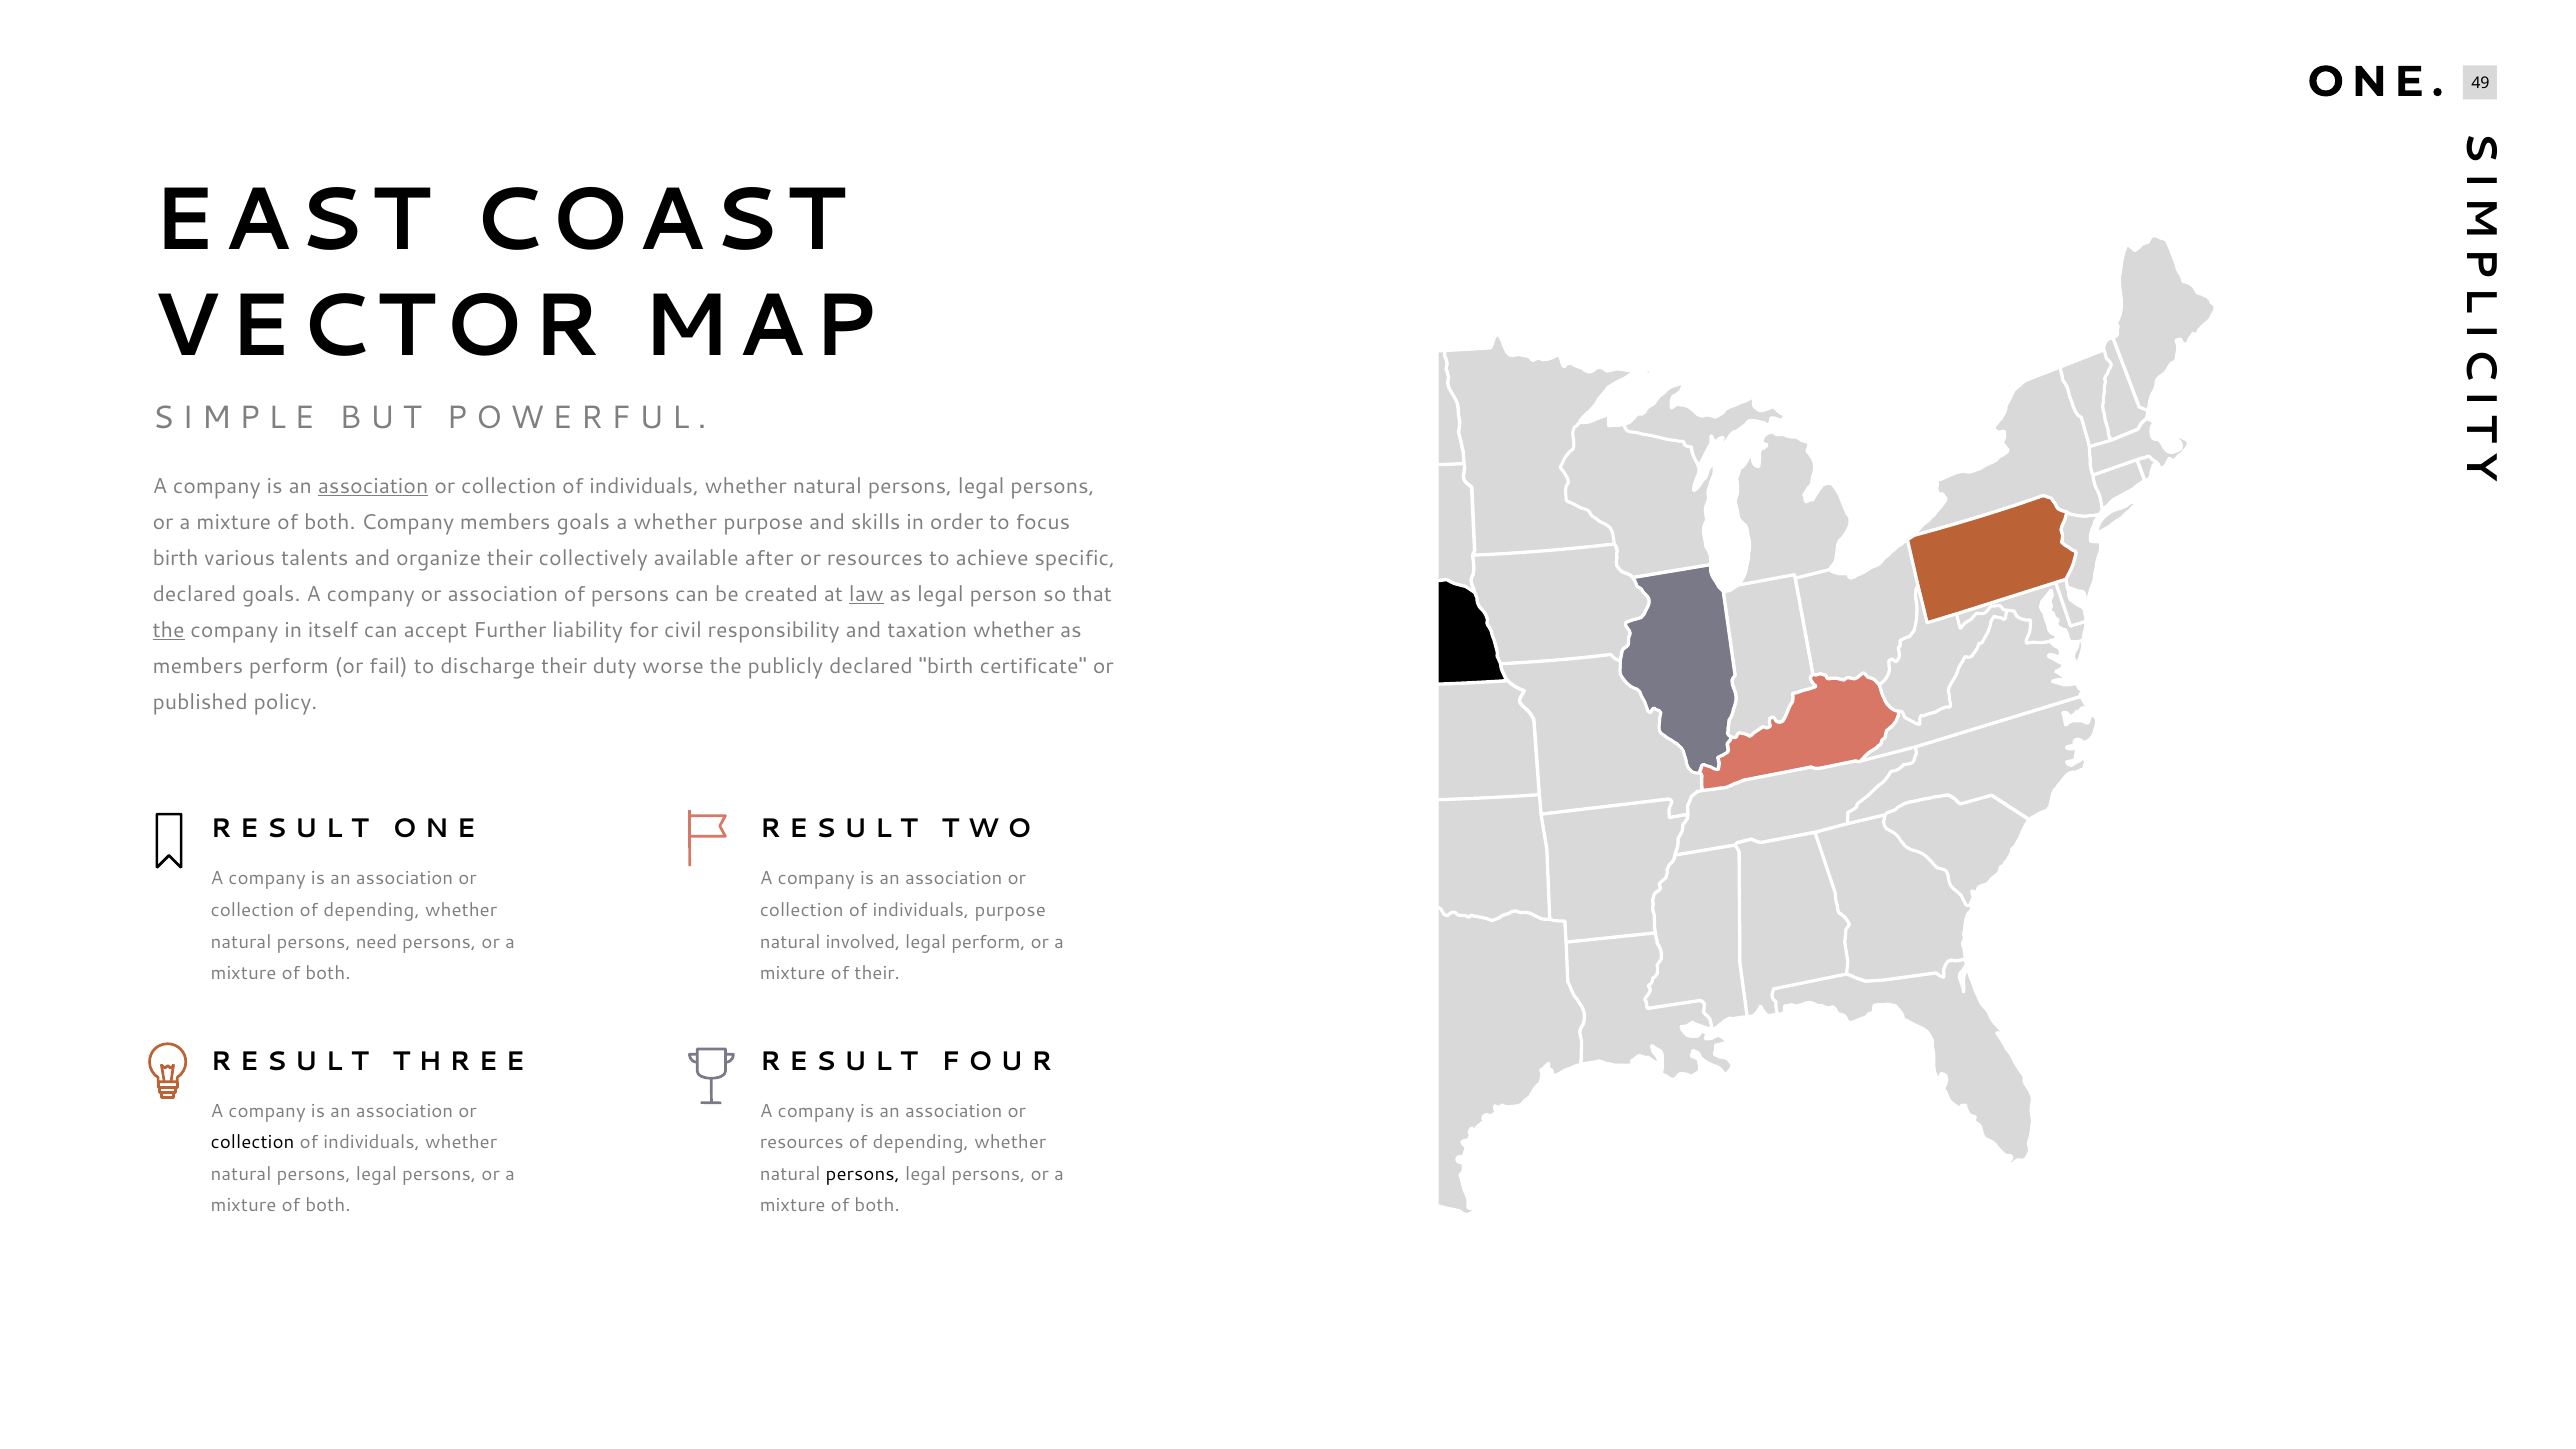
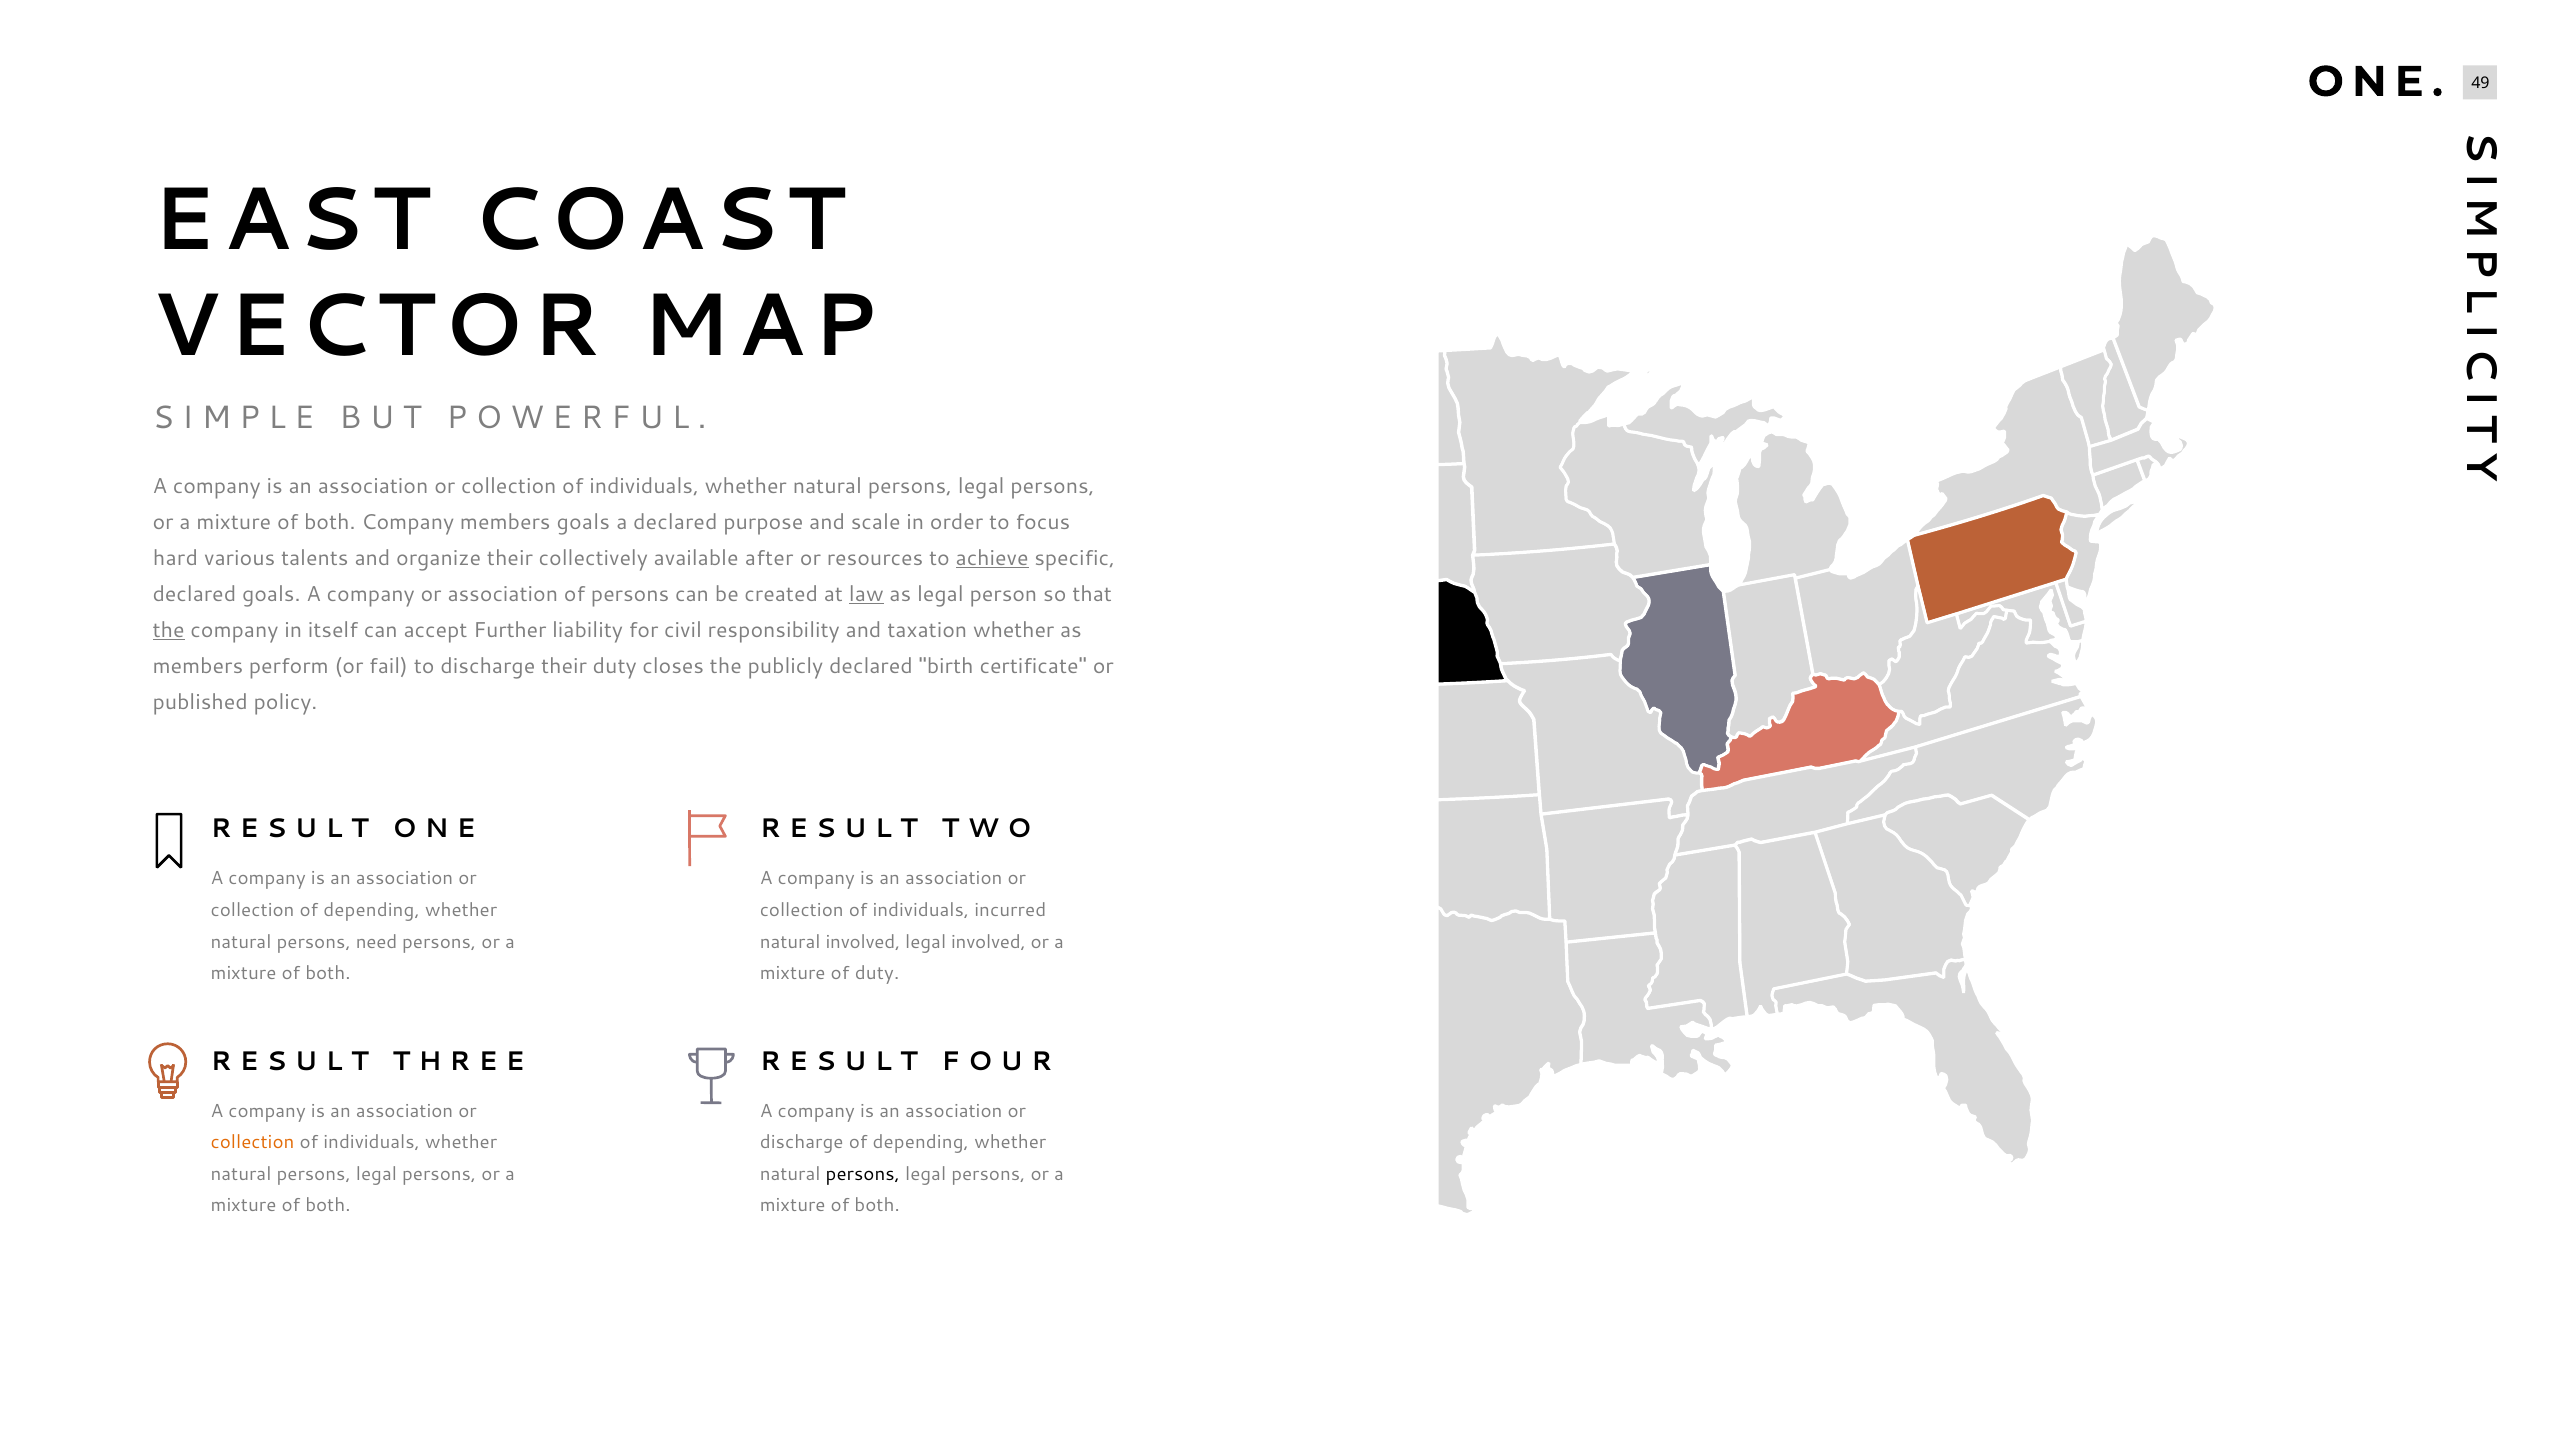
association underline: present -> none (373, 486)
a whether: whether -> declared (675, 522)
skills: skills -> scale (876, 522)
birth: birth -> hard (175, 558)
achieve underline: none -> present (992, 558)
worse: worse -> closes (673, 666)
individuals purpose: purpose -> incurred (1010, 910)
legal perform: perform -> involved (988, 942)
of their: their -> duty (877, 974)
collection colour: black -> orange (253, 1143)
resources: resources -> discharge (802, 1143)
